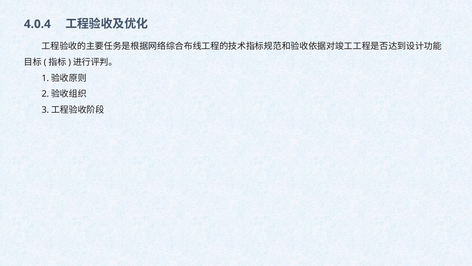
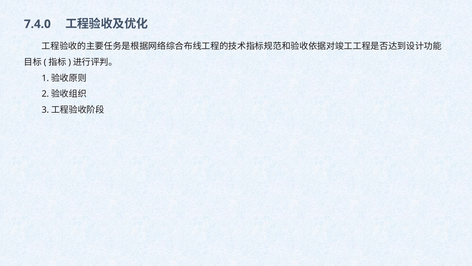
4.0.4: 4.0.4 -> 7.4.0 (37, 24)
